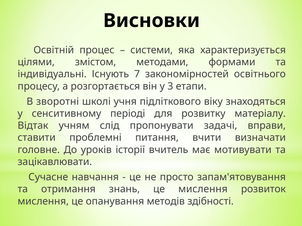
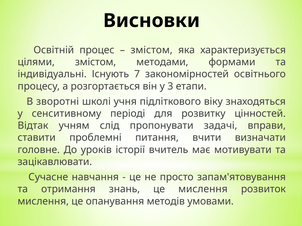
системи: системи -> змістом (152, 50)
матеріалу: матеріалу -> цінностей (260, 114)
здібності: здібності -> умовами (211, 202)
